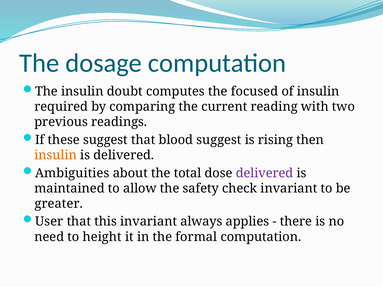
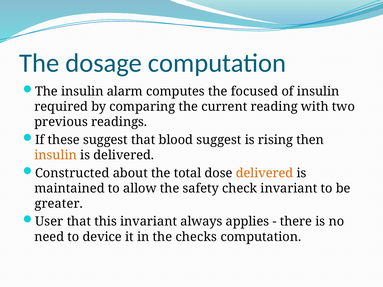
doubt: doubt -> alarm (125, 92)
Ambiguities: Ambiguities -> Constructed (72, 173)
delivered colour: purple -> orange (265, 173)
height: height -> device (102, 237)
formal: formal -> checks (196, 237)
